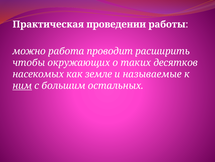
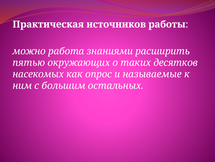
проведении: проведении -> источников (116, 24)
проводит: проводит -> знаниями (110, 51)
чтобы: чтобы -> пятью (29, 62)
земле: земле -> опрос (99, 74)
ним underline: present -> none (22, 85)
